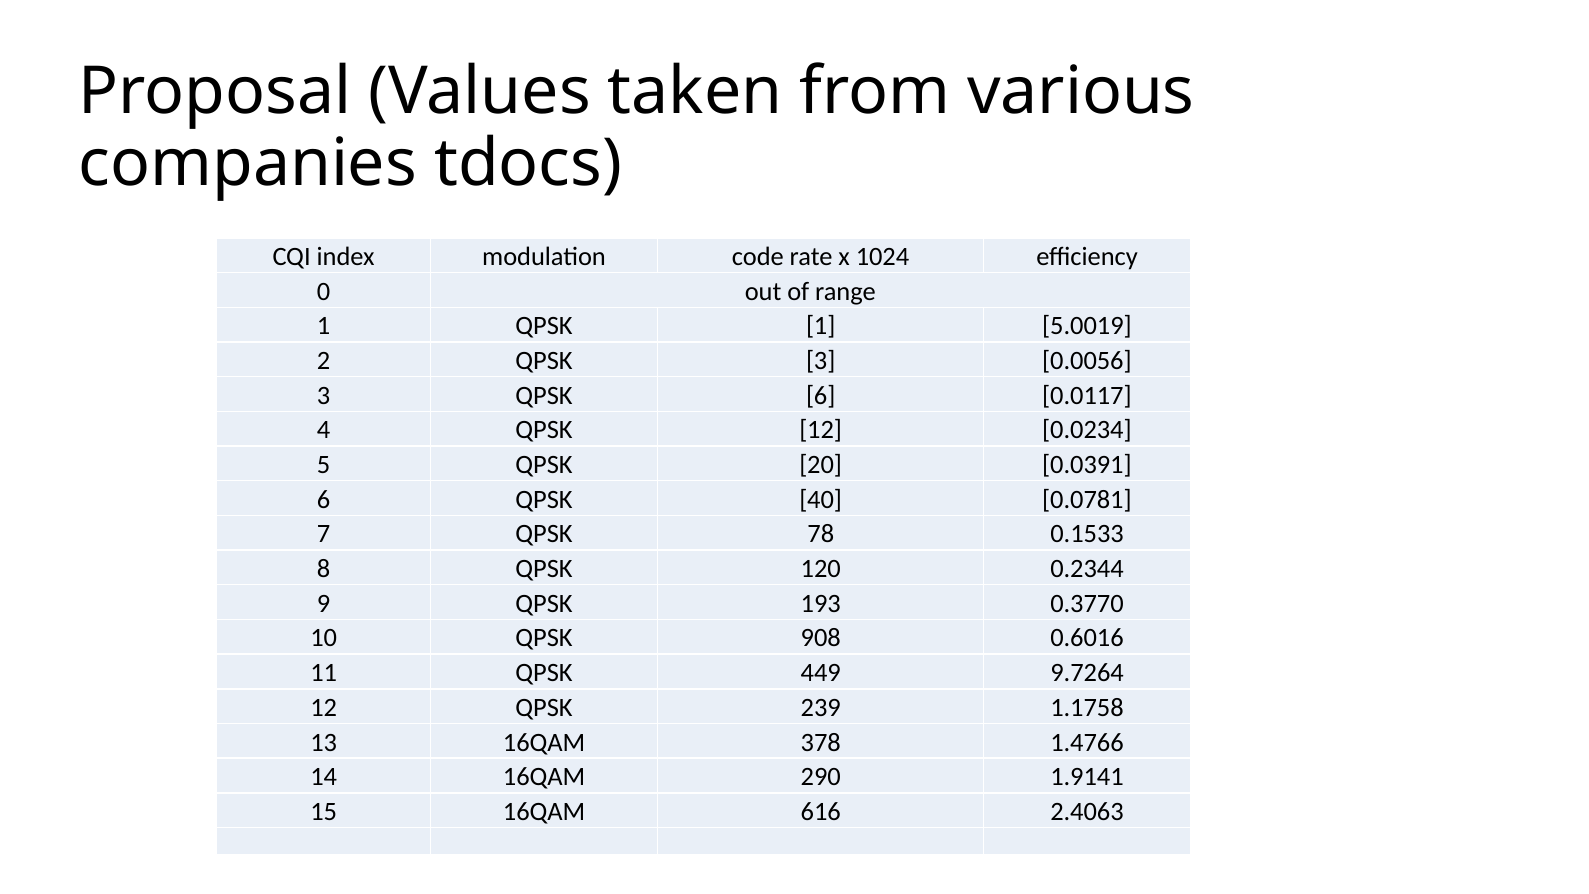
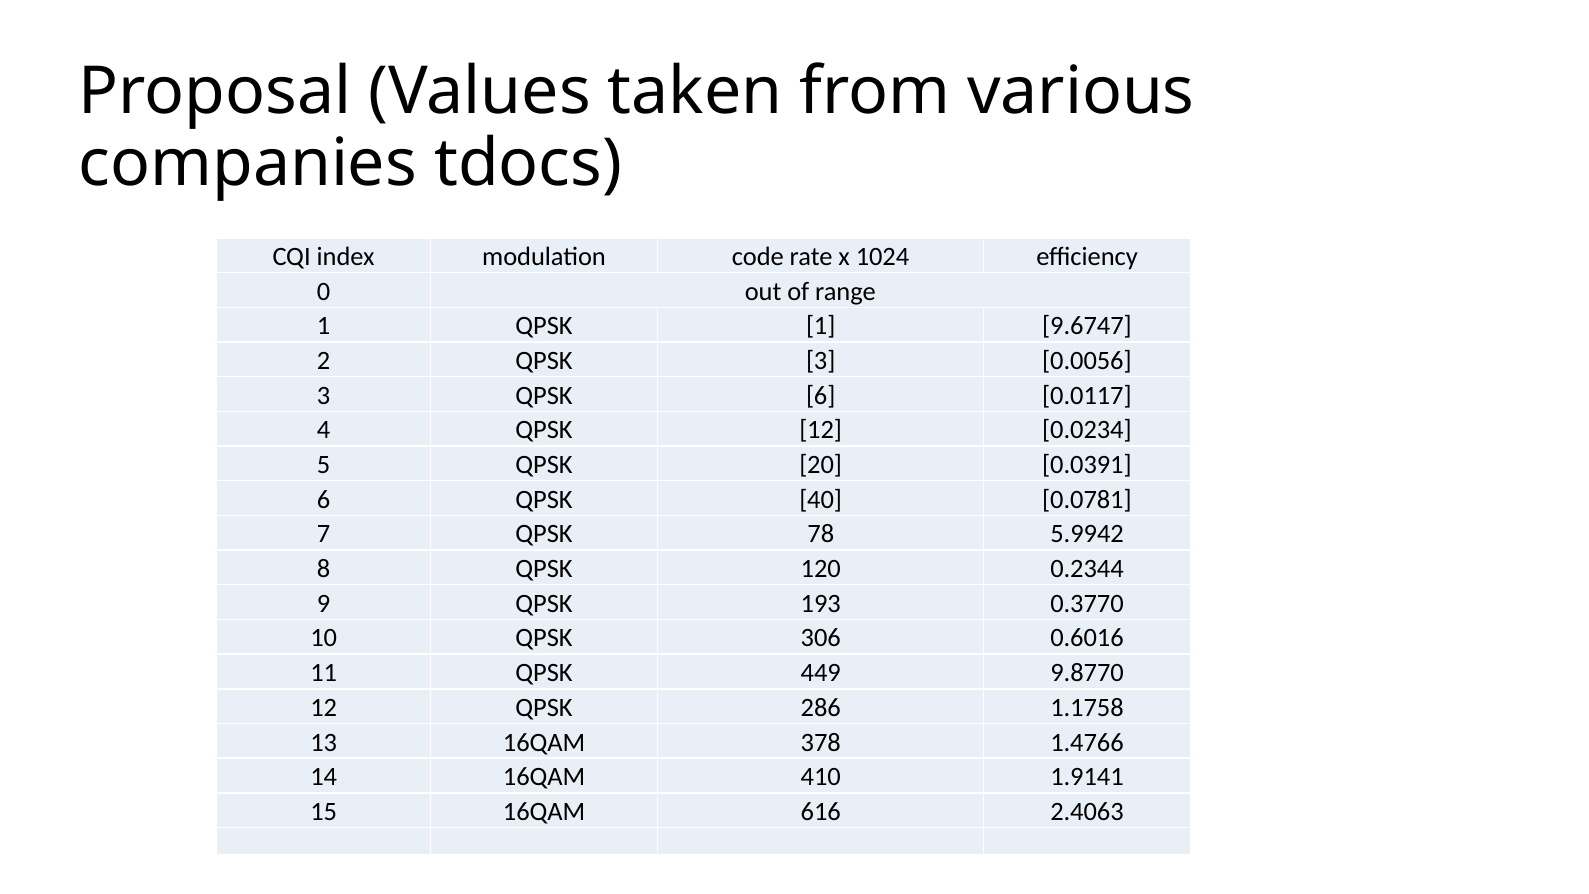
5.0019: 5.0019 -> 9.6747 (1087, 326)
0.1533: 0.1533 -> 5.9942 (1087, 534)
908: 908 -> 306 (821, 638)
9.7264: 9.7264 -> 9.8770 (1087, 673)
239: 239 -> 286 (821, 707)
290: 290 -> 410 (821, 777)
